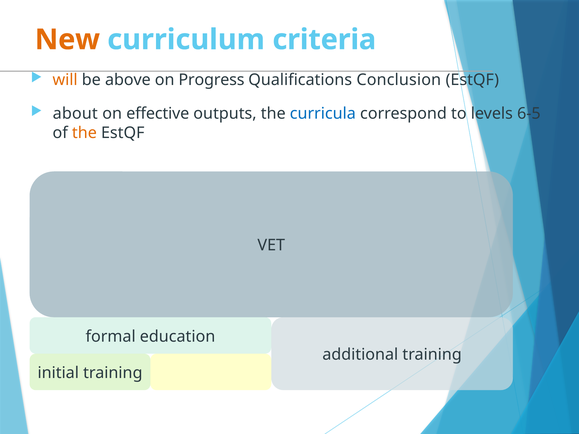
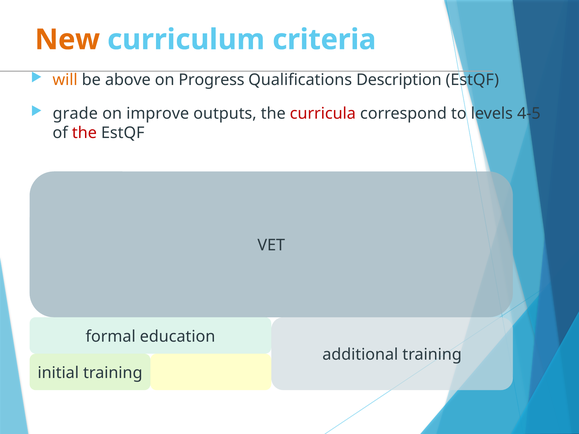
Conclusion: Conclusion -> Description (399, 80)
about: about -> grade (75, 114)
effective: effective -> improve (158, 114)
curricula colour: blue -> red (323, 114)
6-5: 6-5 -> 4-5 (529, 114)
the colour: orange -> red (84, 133)
